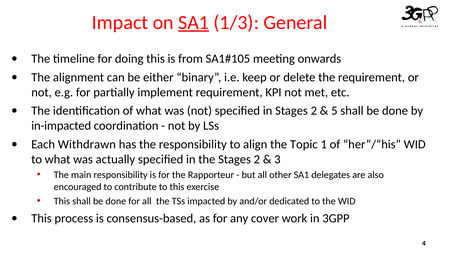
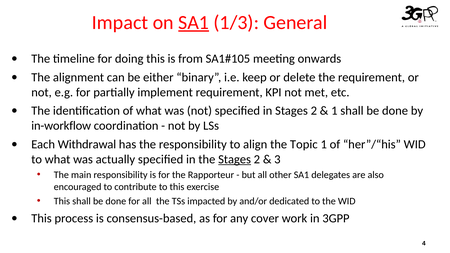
5: 5 -> 1 (334, 111)
in-impacted: in-impacted -> in-workflow (61, 126)
Withdrawn: Withdrawn -> Withdrawal (87, 144)
Stages underline: none -> present (235, 159)
